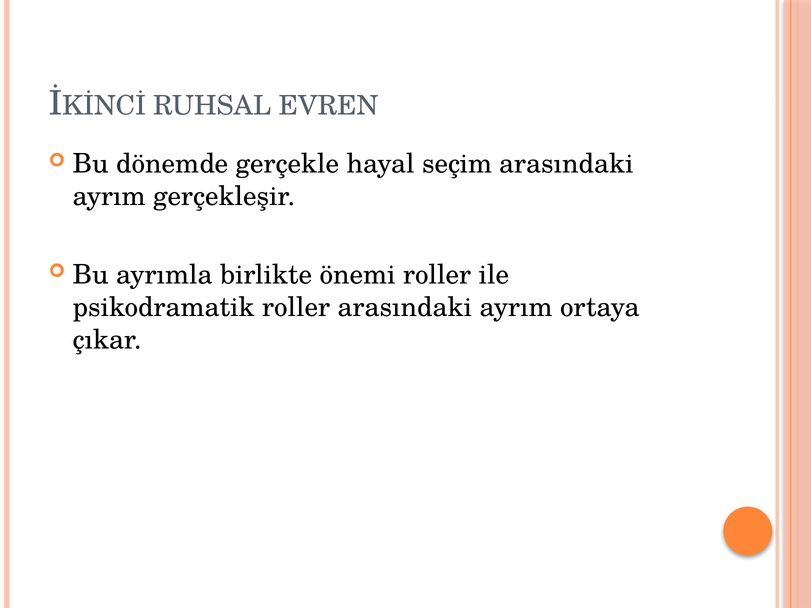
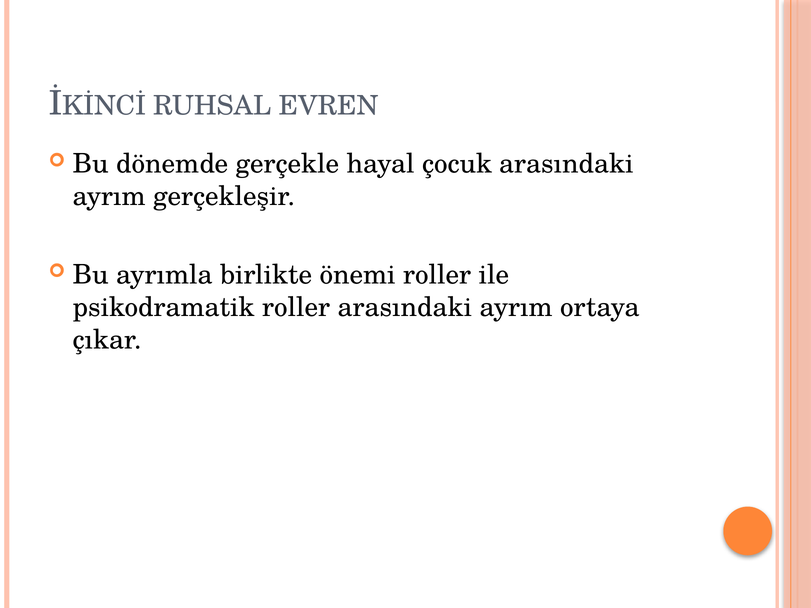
seçim: seçim -> çocuk (457, 164)
